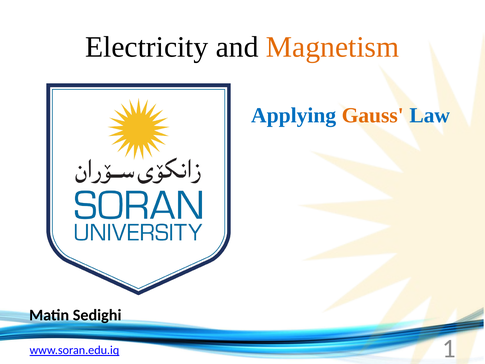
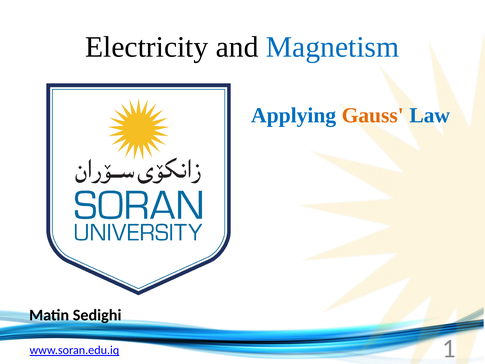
Magnetism colour: orange -> blue (333, 47)
